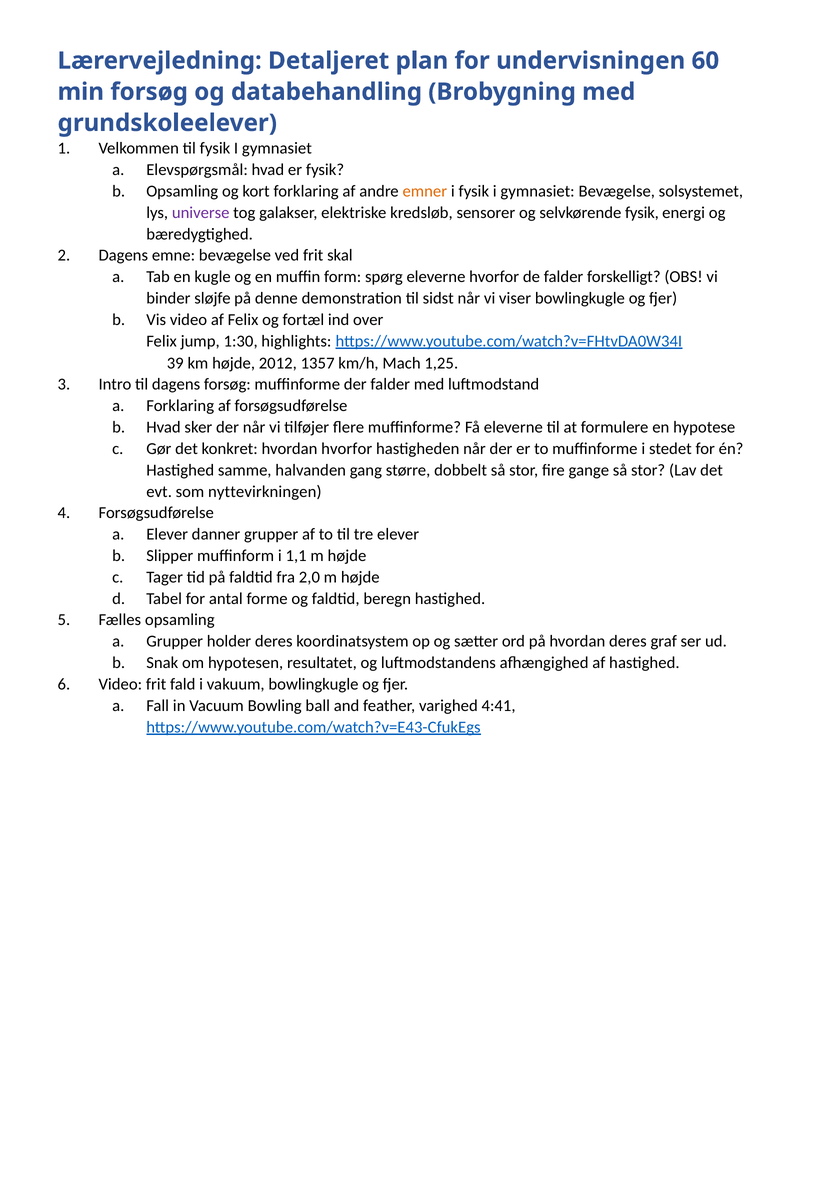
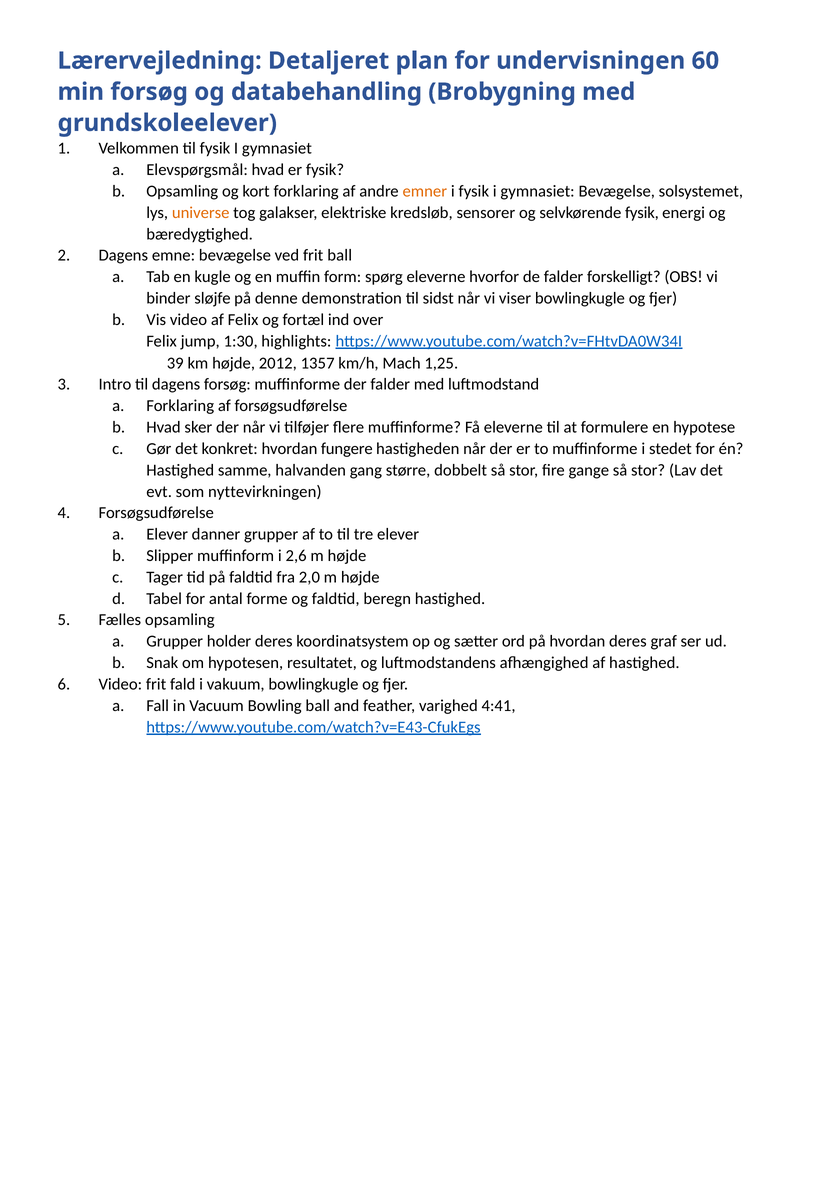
universe colour: purple -> orange (201, 213)
frit skal: skal -> ball (340, 255)
hvordan hvorfor: hvorfor -> fungere (347, 449)
1,1: 1,1 -> 2,6 (296, 556)
